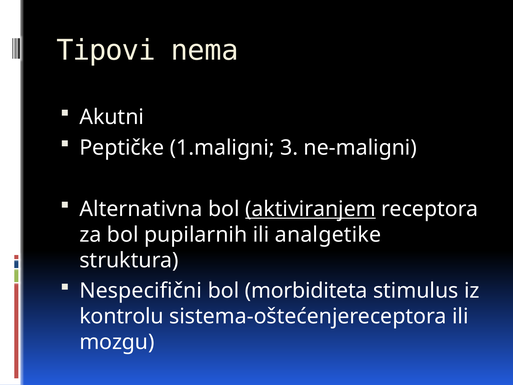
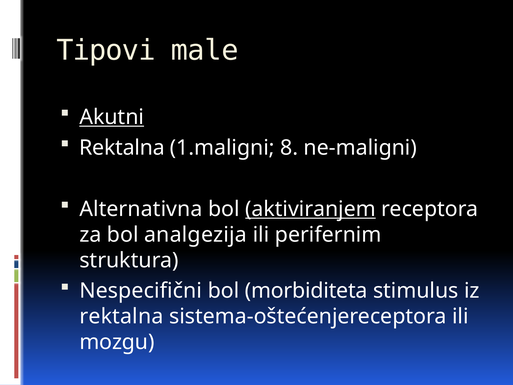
nema: nema -> male (205, 50)
Akutni underline: none -> present (112, 117)
Peptičke: Peptičke -> Rektalna (122, 148)
3: 3 -> 8 (289, 148)
pupilarnih: pupilarnih -> analgezija (196, 234)
analgetike: analgetike -> perifernim (328, 234)
kontrolu: kontrolu -> rektalna (121, 316)
